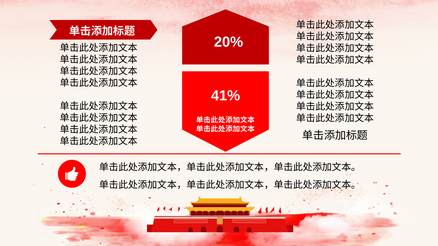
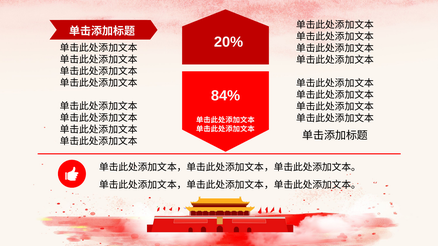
41%: 41% -> 84% (226, 96)
